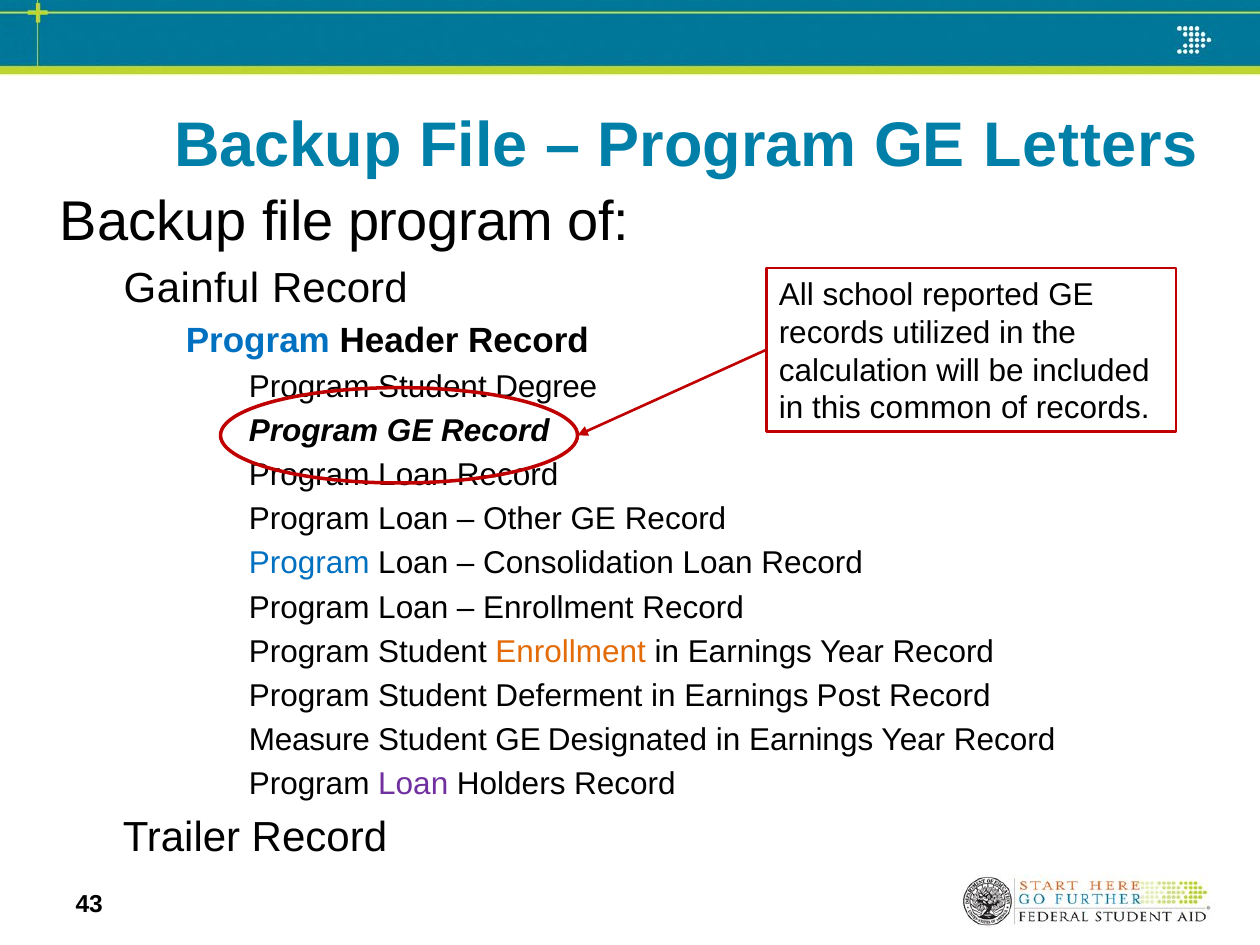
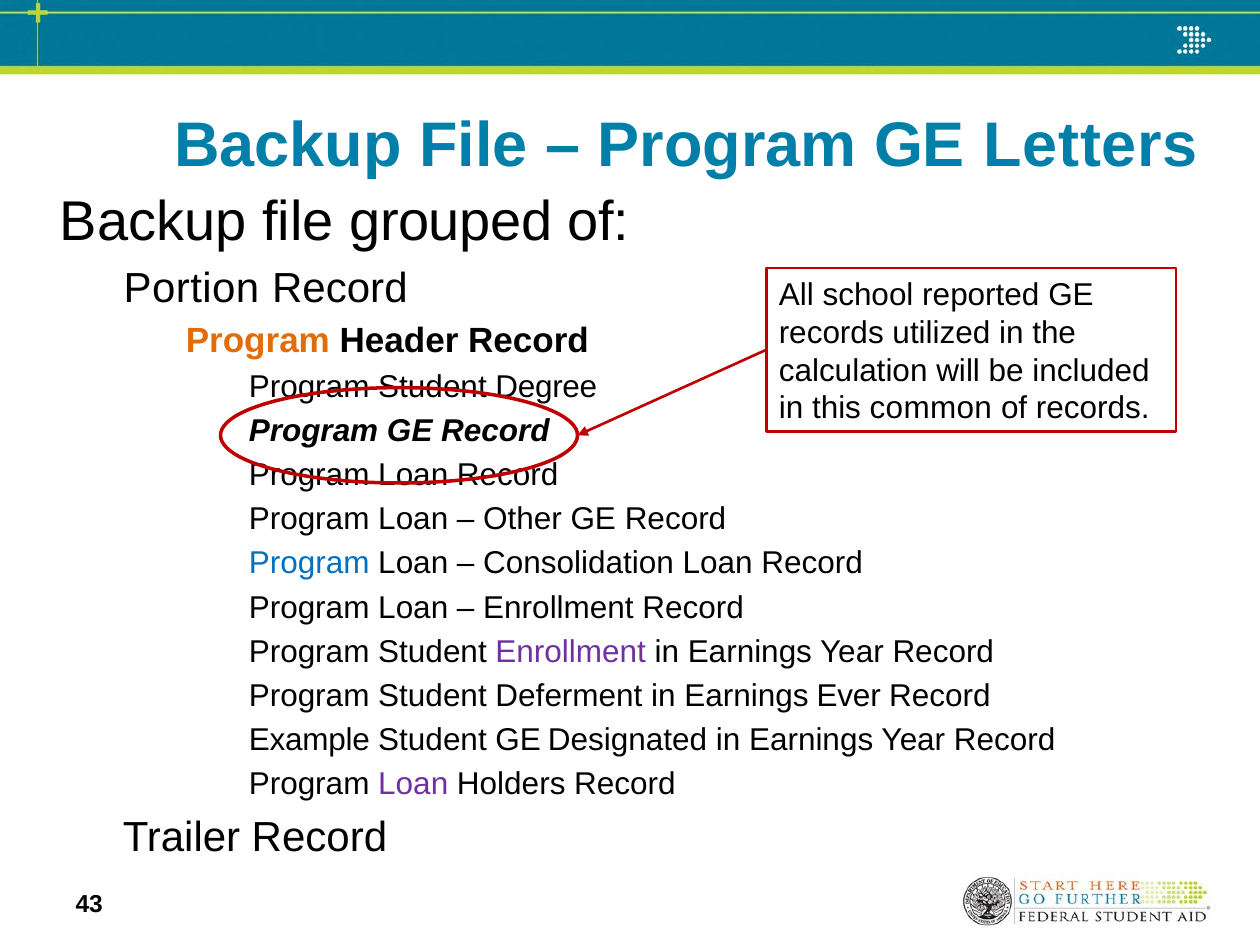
file program: program -> grouped (451, 222)
Gainful: Gainful -> Portion (191, 289)
Program colour: blue -> orange (258, 341)
Enrollment colour: orange -> purple (571, 652)
Post: Post -> Ever (849, 696)
Measure: Measure -> Example (309, 740)
